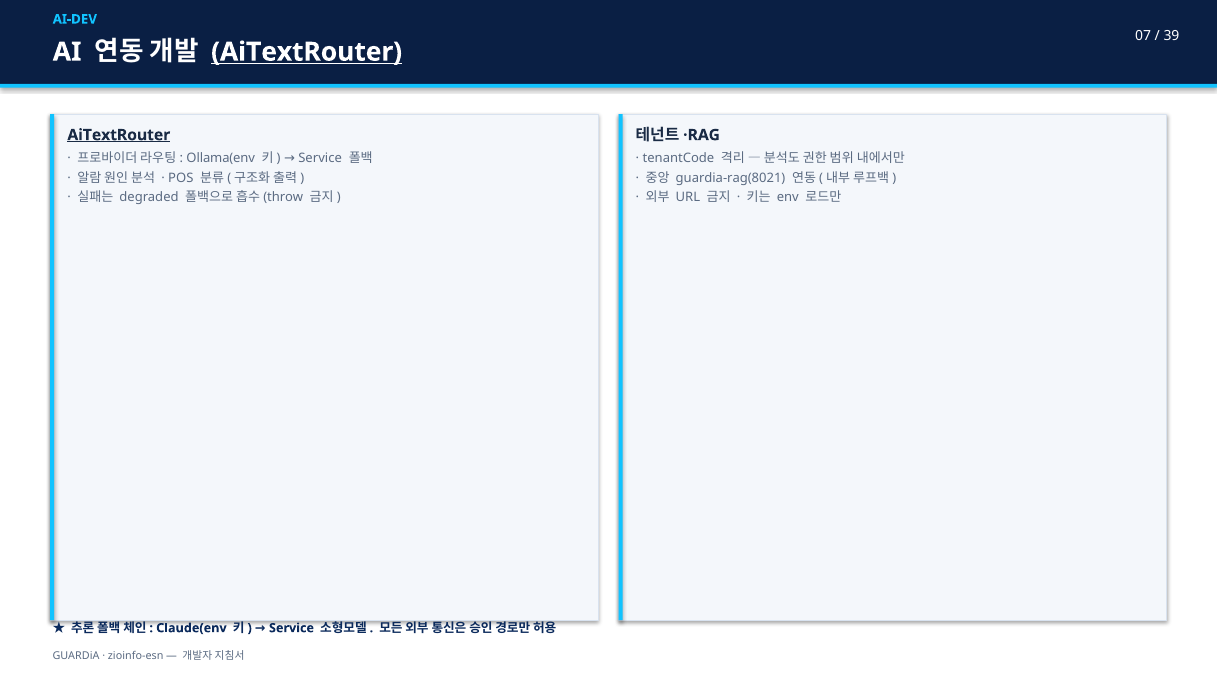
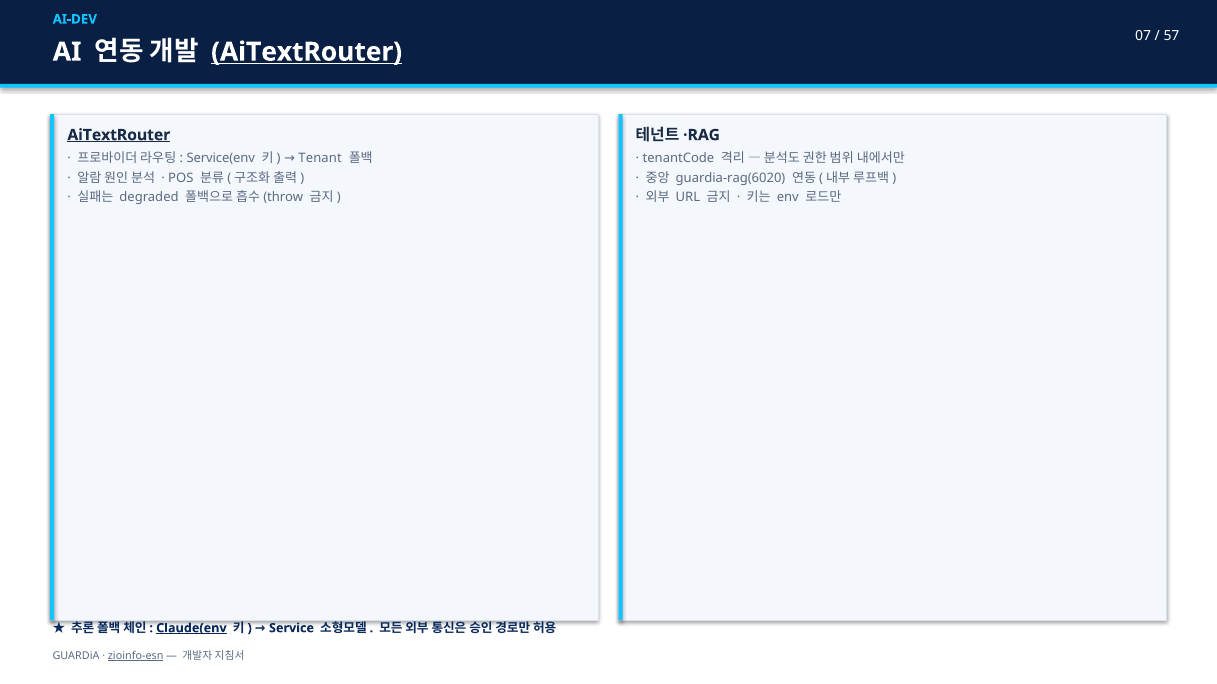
39: 39 -> 57 (1171, 36)
Ollama(env: Ollama(env -> Service(env (221, 159)
Service: Service -> Tenant (320, 159)
guardia-rag(8021: guardia-rag(8021 -> guardia-rag(6020 (731, 178)
Claude(env underline: none -> present (191, 629)
zioinfo-esn underline: none -> present (136, 657)
